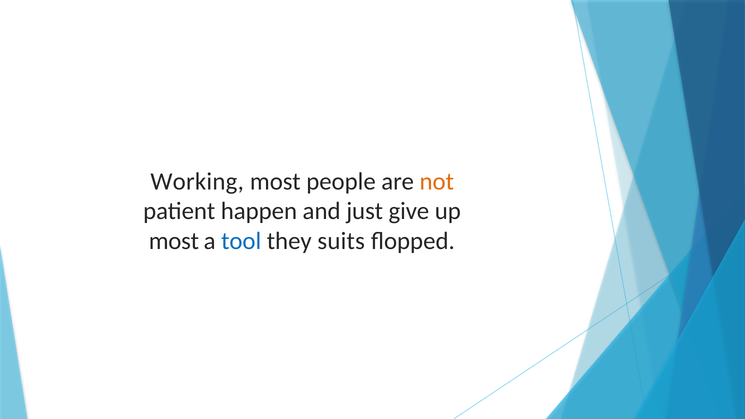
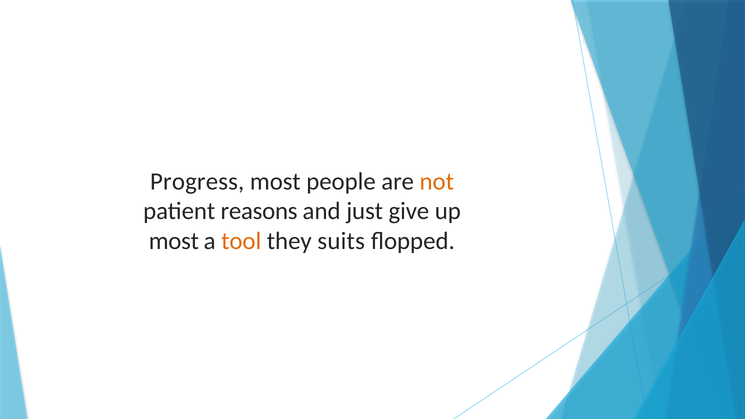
Working: Working -> Progress (197, 181)
happen: happen -> reasons (259, 211)
tool colour: blue -> orange (241, 241)
